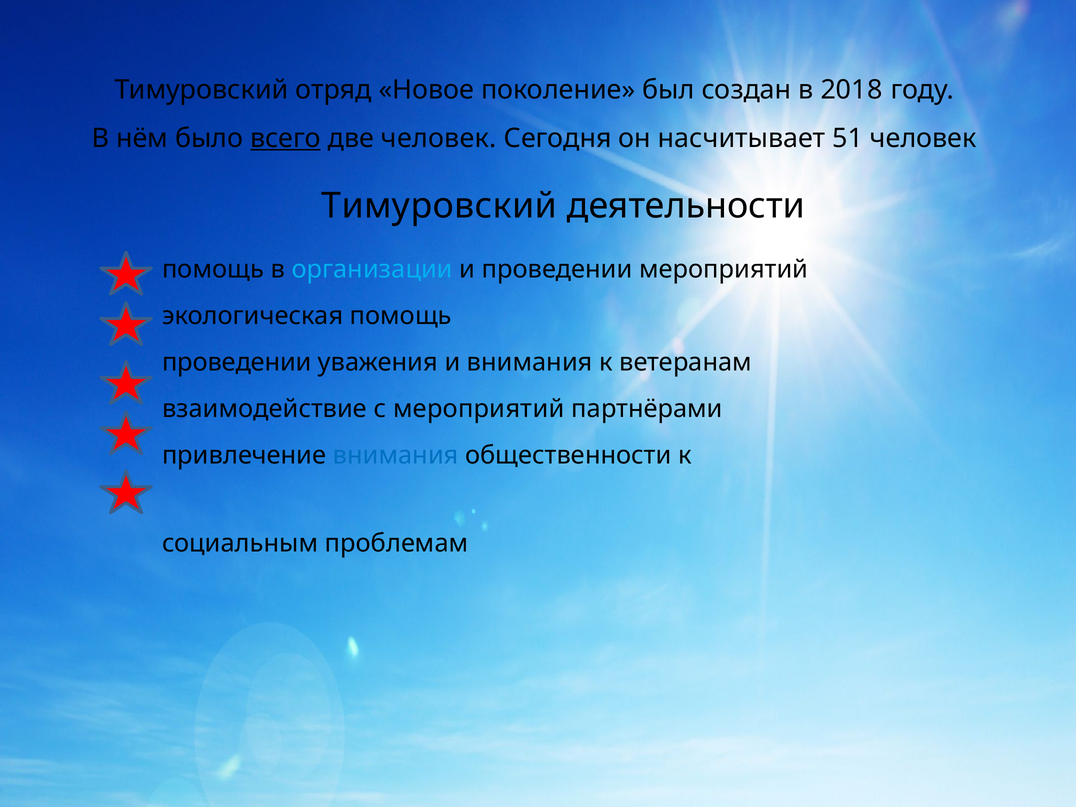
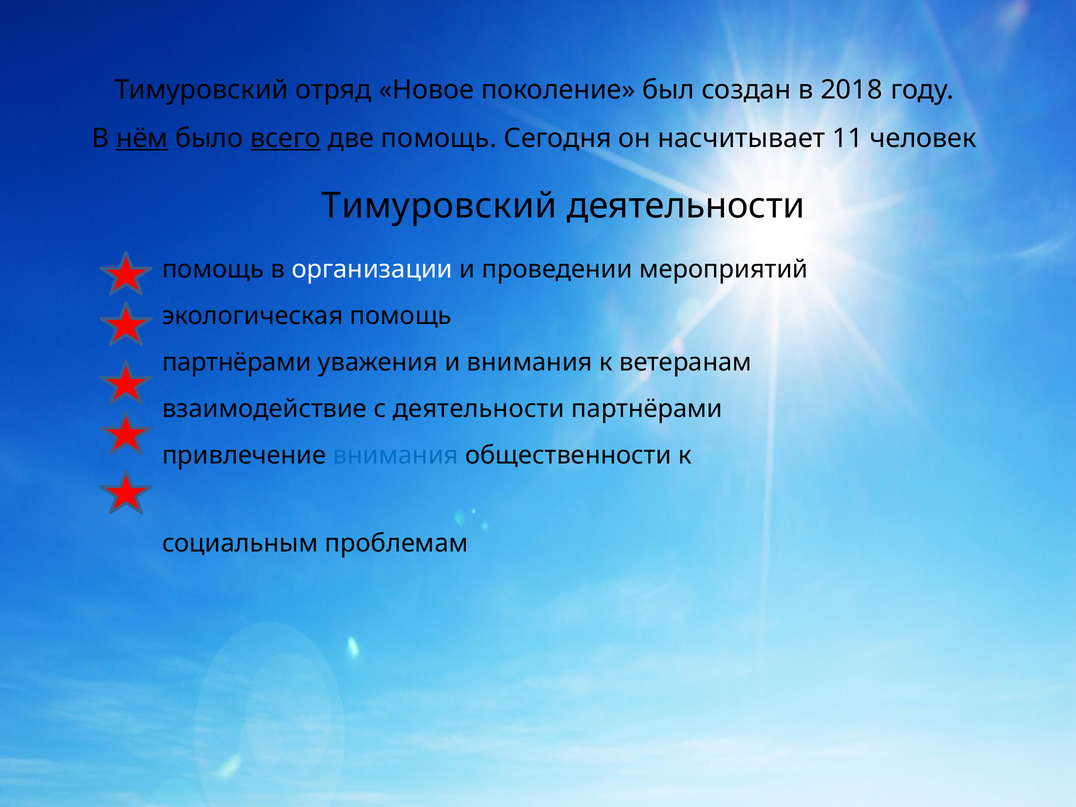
нём underline: none -> present (142, 138)
две человек: человек -> помощь (439, 138)
51: 51 -> 11 (848, 138)
организации colour: light blue -> white (372, 269)
проведении: проведении -> партнёрами (237, 362)
с мероприятий: мероприятий -> деятельности (479, 409)
